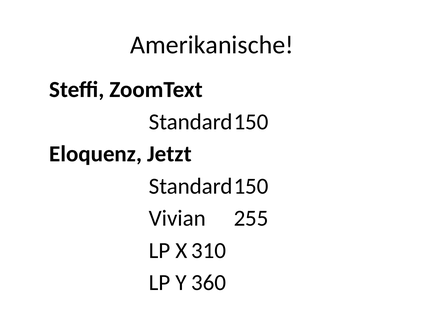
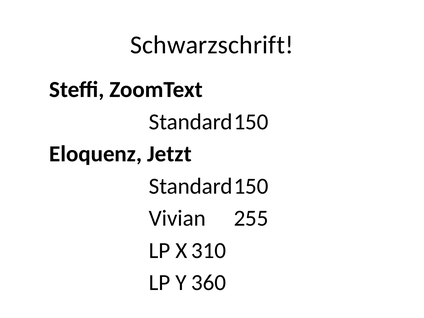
Amerikanische: Amerikanische -> Schwarzschrift (212, 45)
